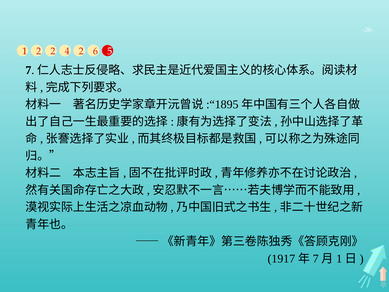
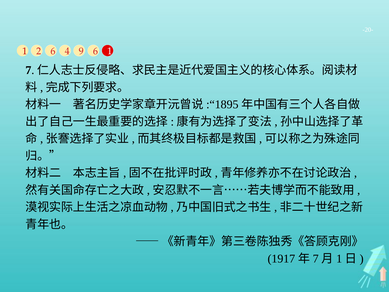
2 2: 2 -> 6 (53, 51)
4 2: 2 -> 9 (81, 51)
6 5: 5 -> 1 (110, 51)
